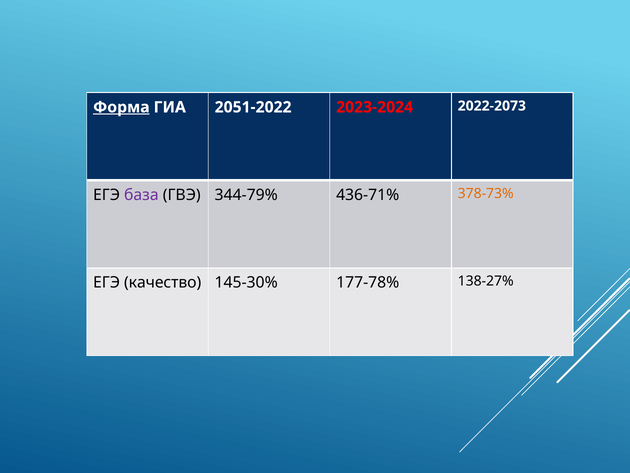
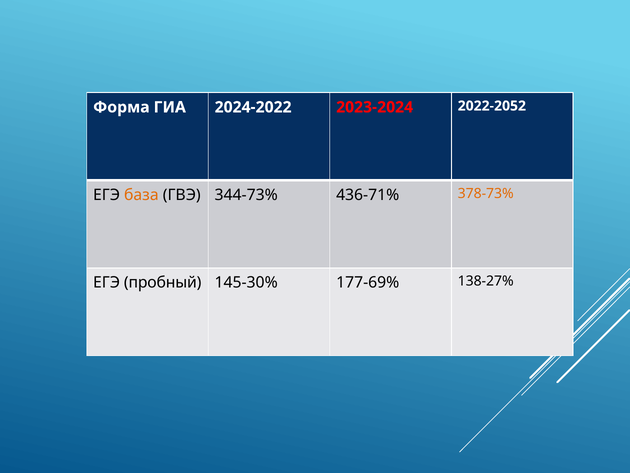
Форма underline: present -> none (121, 107)
2051-2022: 2051-2022 -> 2024-2022 (253, 107)
2022-2073: 2022-2073 -> 2022-2052 (492, 106)
база colour: purple -> orange (141, 195)
344-79%: 344-79% -> 344-73% (246, 195)
качество: качество -> пробный (163, 282)
177-78%: 177-78% -> 177-69% (368, 282)
